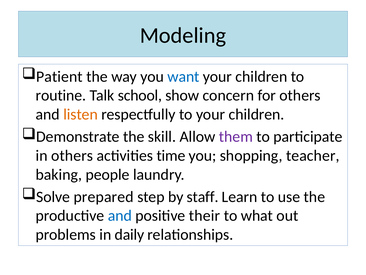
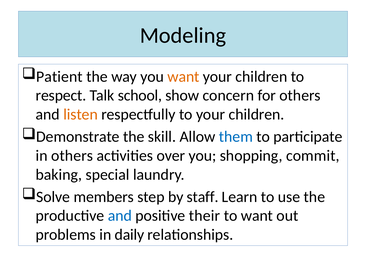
want colour: blue -> orange (183, 76)
routine: routine -> respect (61, 95)
them colour: purple -> blue (236, 136)
time: time -> over (171, 155)
teacher: teacher -> commit (313, 155)
people: people -> special (108, 174)
prepared: prepared -> members (104, 196)
to what: what -> want (257, 215)
